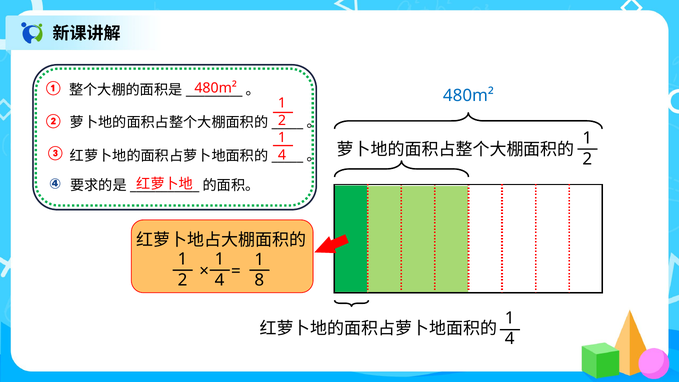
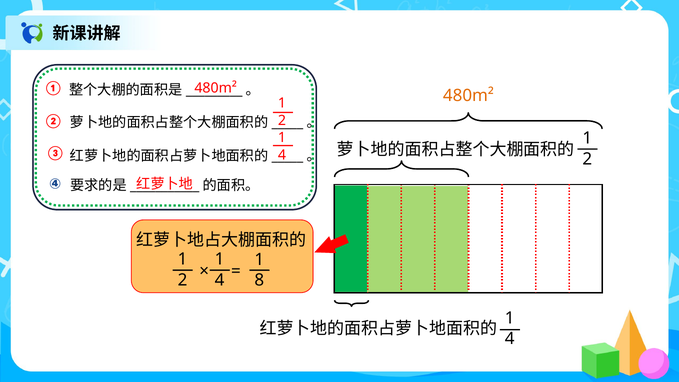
480m² colour: blue -> orange (468, 95)
